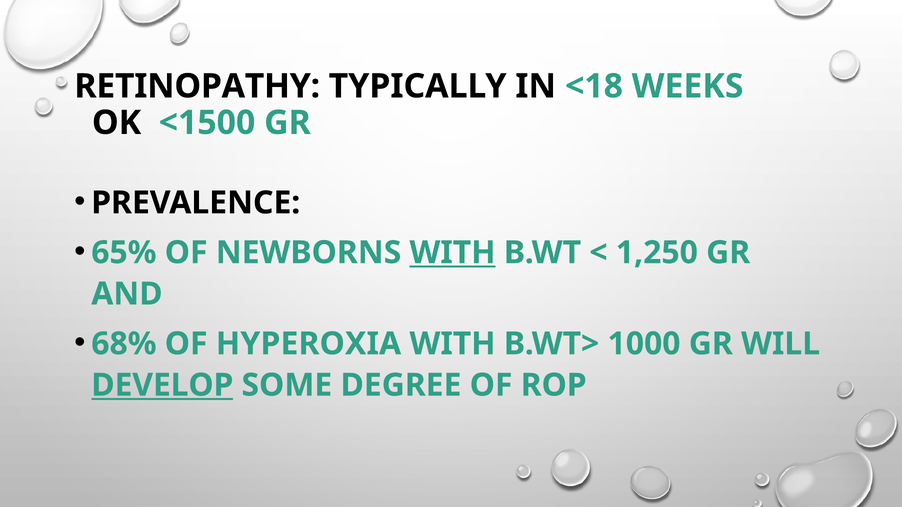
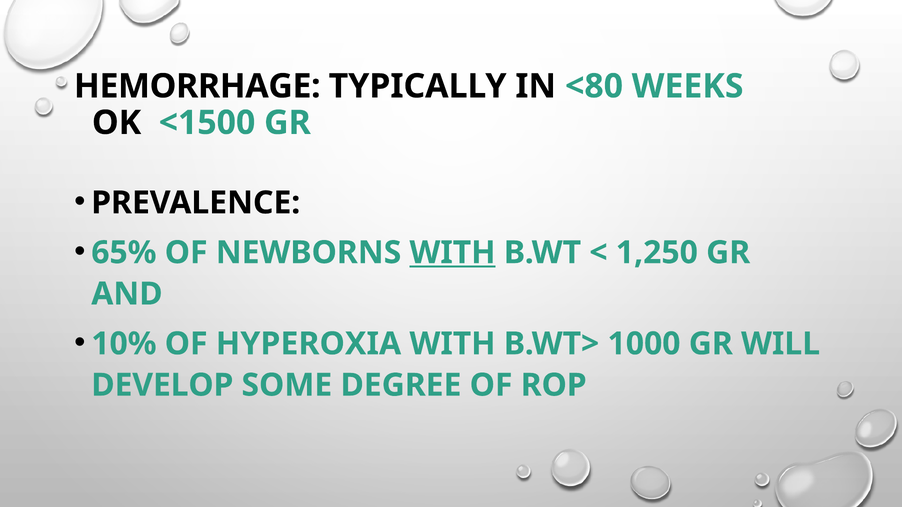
RETINOPATHY: RETINOPATHY -> HEMORRHAGE (197, 86)
<18: <18 -> <80 (594, 86)
68%: 68% -> 10% (124, 344)
DEVELOP underline: present -> none (162, 385)
